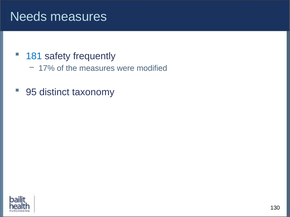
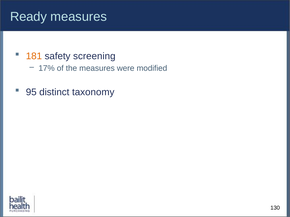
Needs: Needs -> Ready (28, 17)
181 colour: blue -> orange (34, 56)
frequently: frequently -> screening (94, 56)
